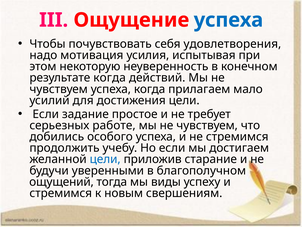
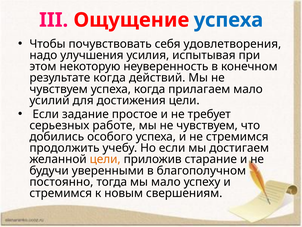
мотивация: мотивация -> улучшения (92, 55)
цели colour: blue -> orange (105, 159)
ощущений: ощущений -> постоянно (61, 182)
мы виды: виды -> мало (166, 182)
